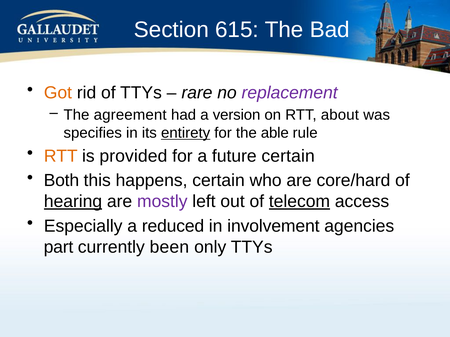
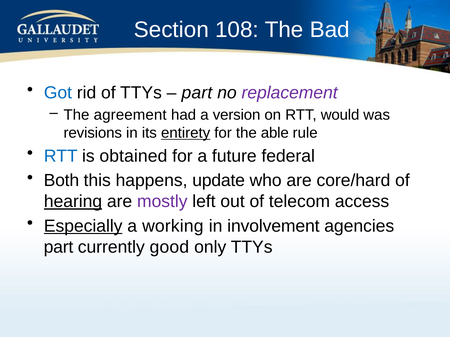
615: 615 -> 108 (237, 30)
Got colour: orange -> blue (58, 93)
rare: rare -> part (197, 93)
about: about -> would (340, 115)
specifies: specifies -> revisions (93, 133)
RTT colour: orange -> blue (61, 156)
provided: provided -> obtained (133, 156)
future certain: certain -> federal (288, 156)
happens certain: certain -> update (219, 181)
telecom underline: present -> none (299, 202)
Especially underline: none -> present (83, 226)
reduced: reduced -> working (173, 226)
been: been -> good (169, 247)
